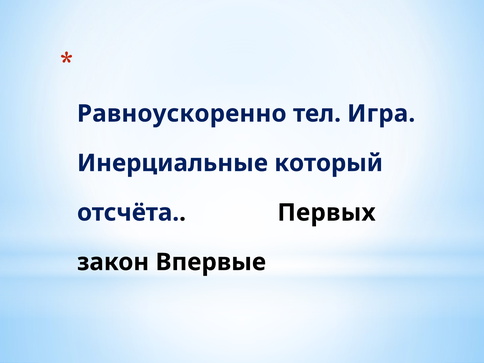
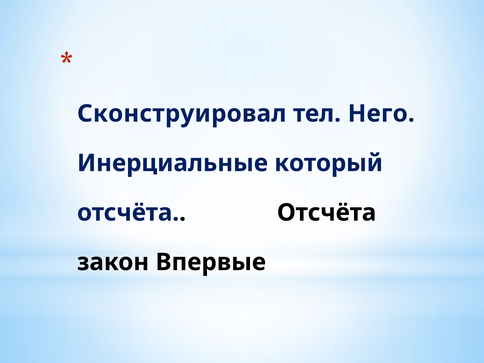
Равноускоренно: Равноускоренно -> Сконструировал (182, 114)
Игра: Игра -> Него (381, 114)
отсчёта Первых: Первых -> Отсчёта (327, 213)
